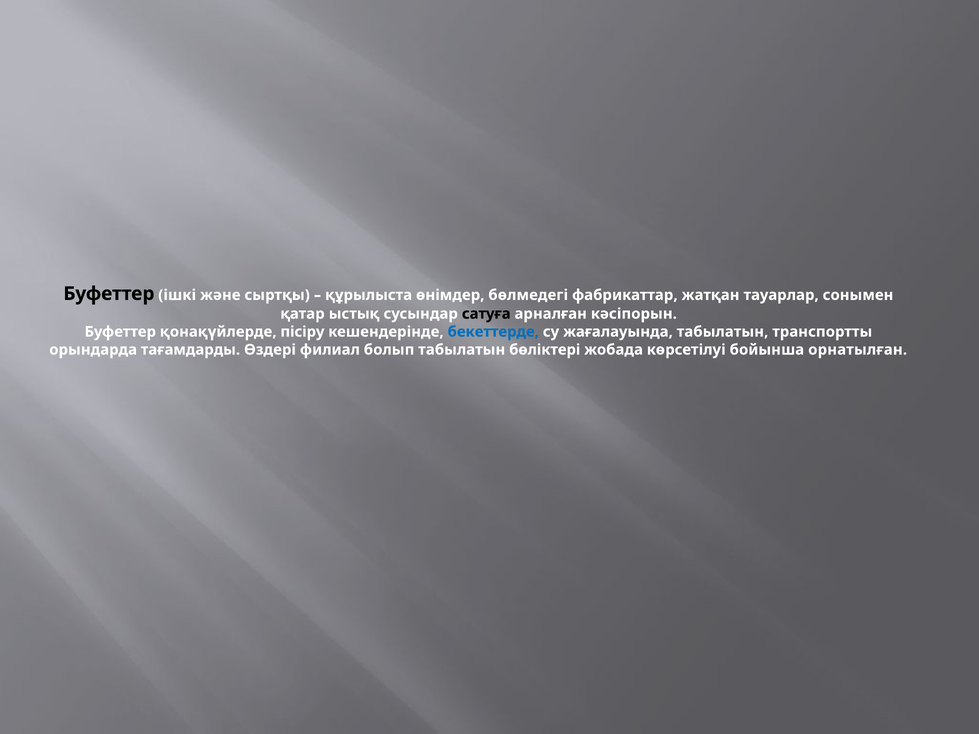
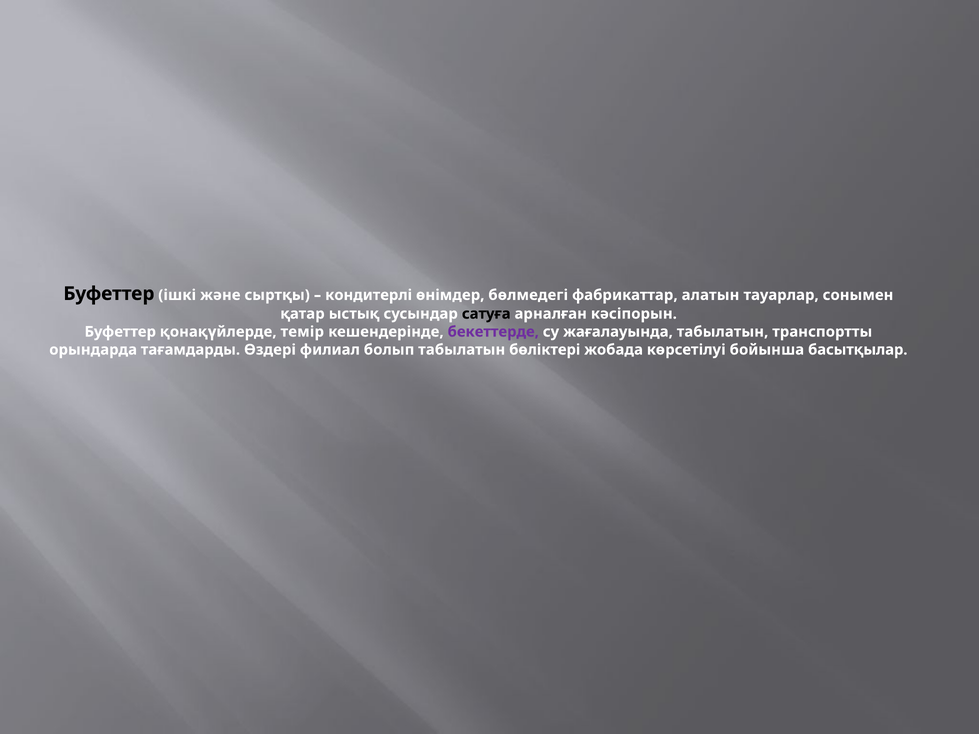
құрылыста: құрылыста -> кондитерлі (369, 295)
жатқан: жатқан -> алатын (711, 295)
пісіру: пісіру -> темір (302, 332)
бекеттерде colour: blue -> purple (493, 332)
орнатылған: орнатылған -> басытқылар (858, 350)
